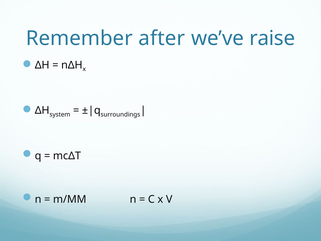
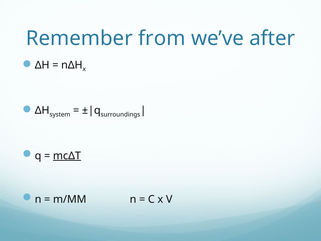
after: after -> from (162, 38)
raise: raise -> after (272, 38)
mcΔT underline: none -> present (67, 156)
